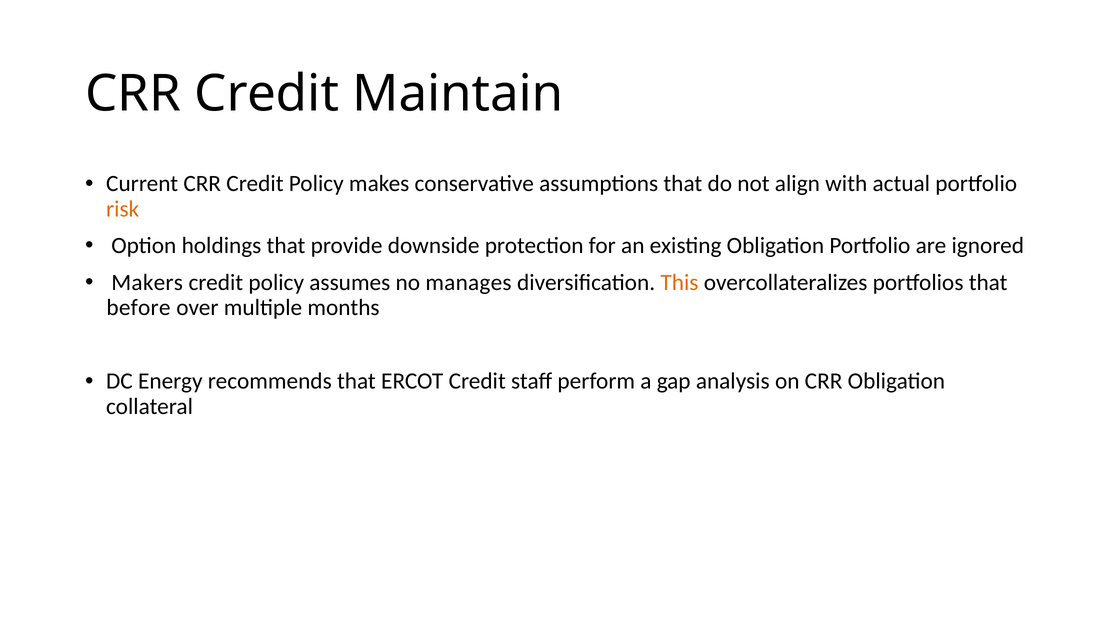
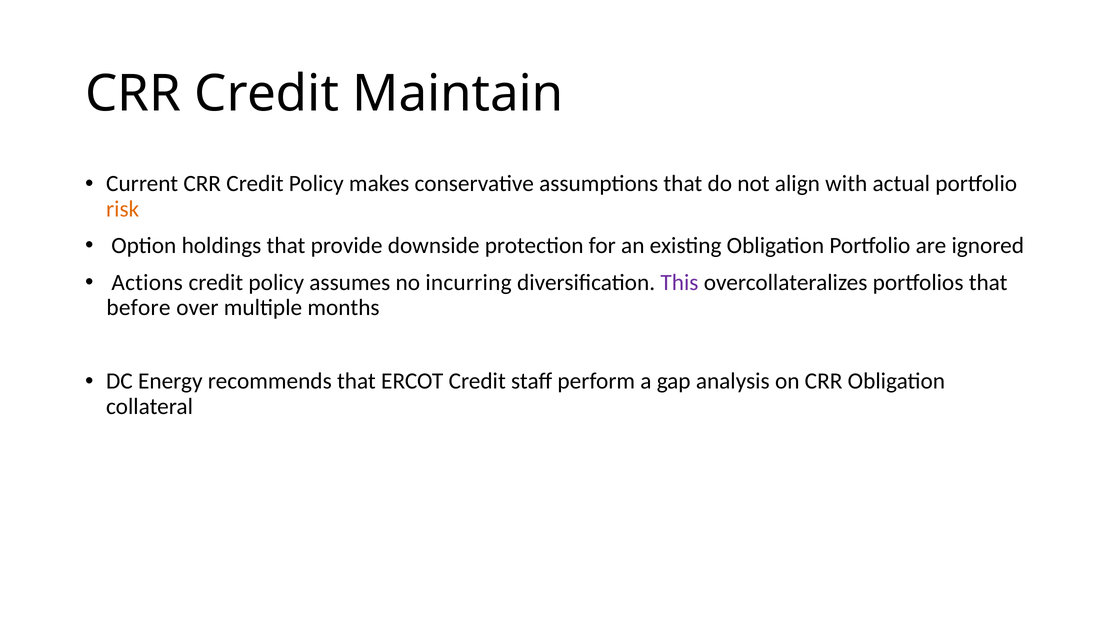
Makers: Makers -> Actions (147, 283)
manages: manages -> incurring (468, 283)
This colour: orange -> purple (679, 283)
